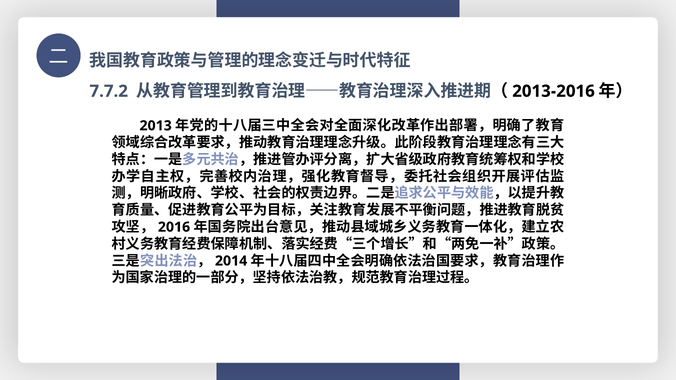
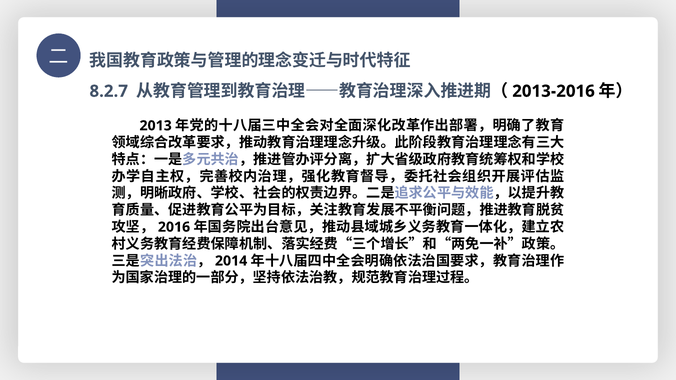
7.7.2: 7.7.2 -> 8.2.7 (109, 91)
